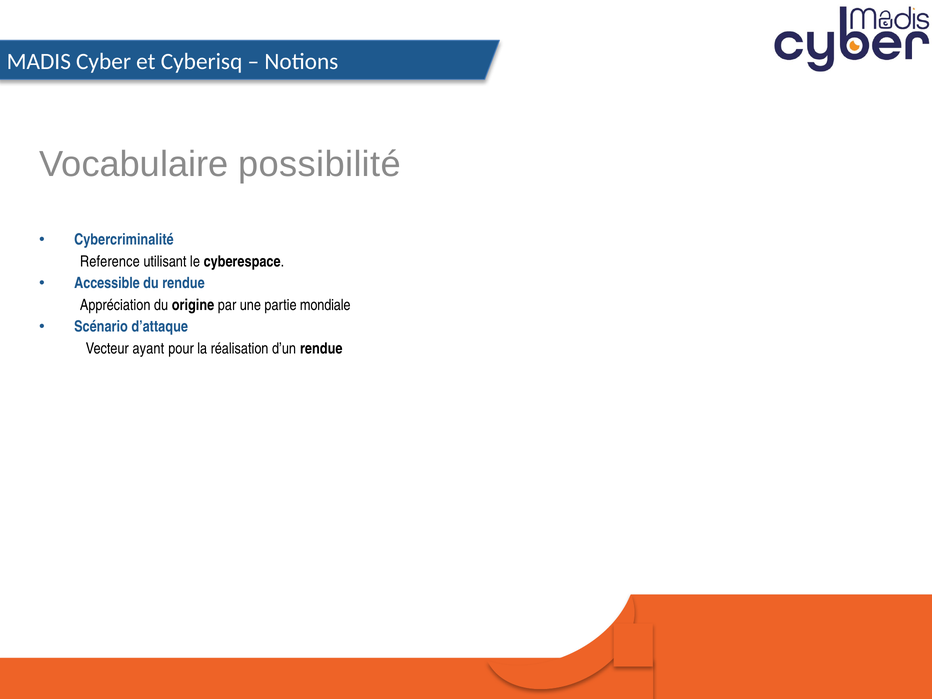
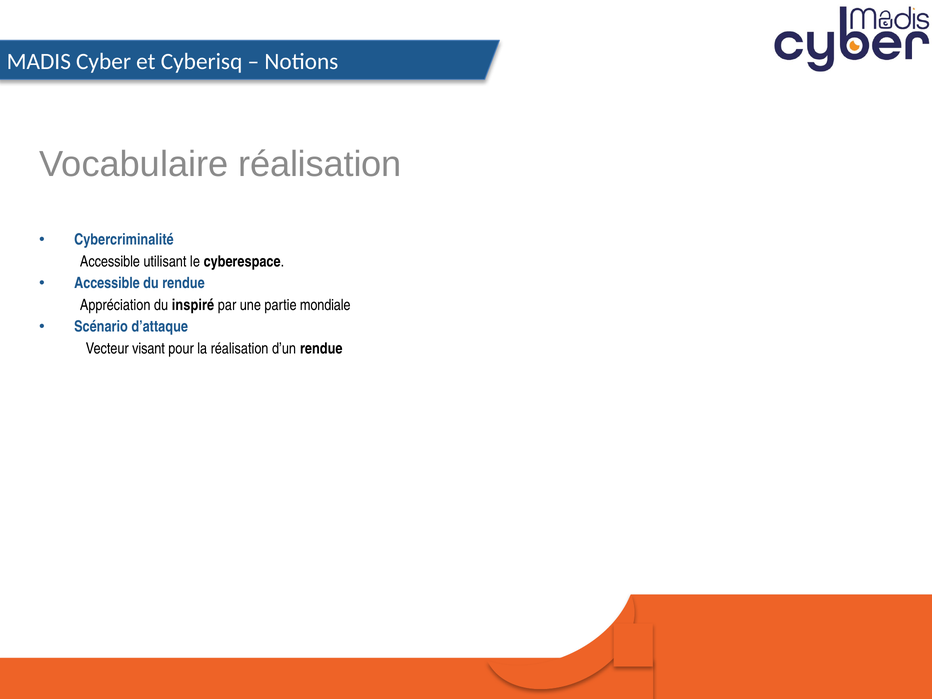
Vocabulaire possibilité: possibilité -> réalisation (320, 164)
Reference: Reference -> Accessible (110, 262)
origine: origine -> inspiré (193, 305)
ayant: ayant -> visant (149, 349)
